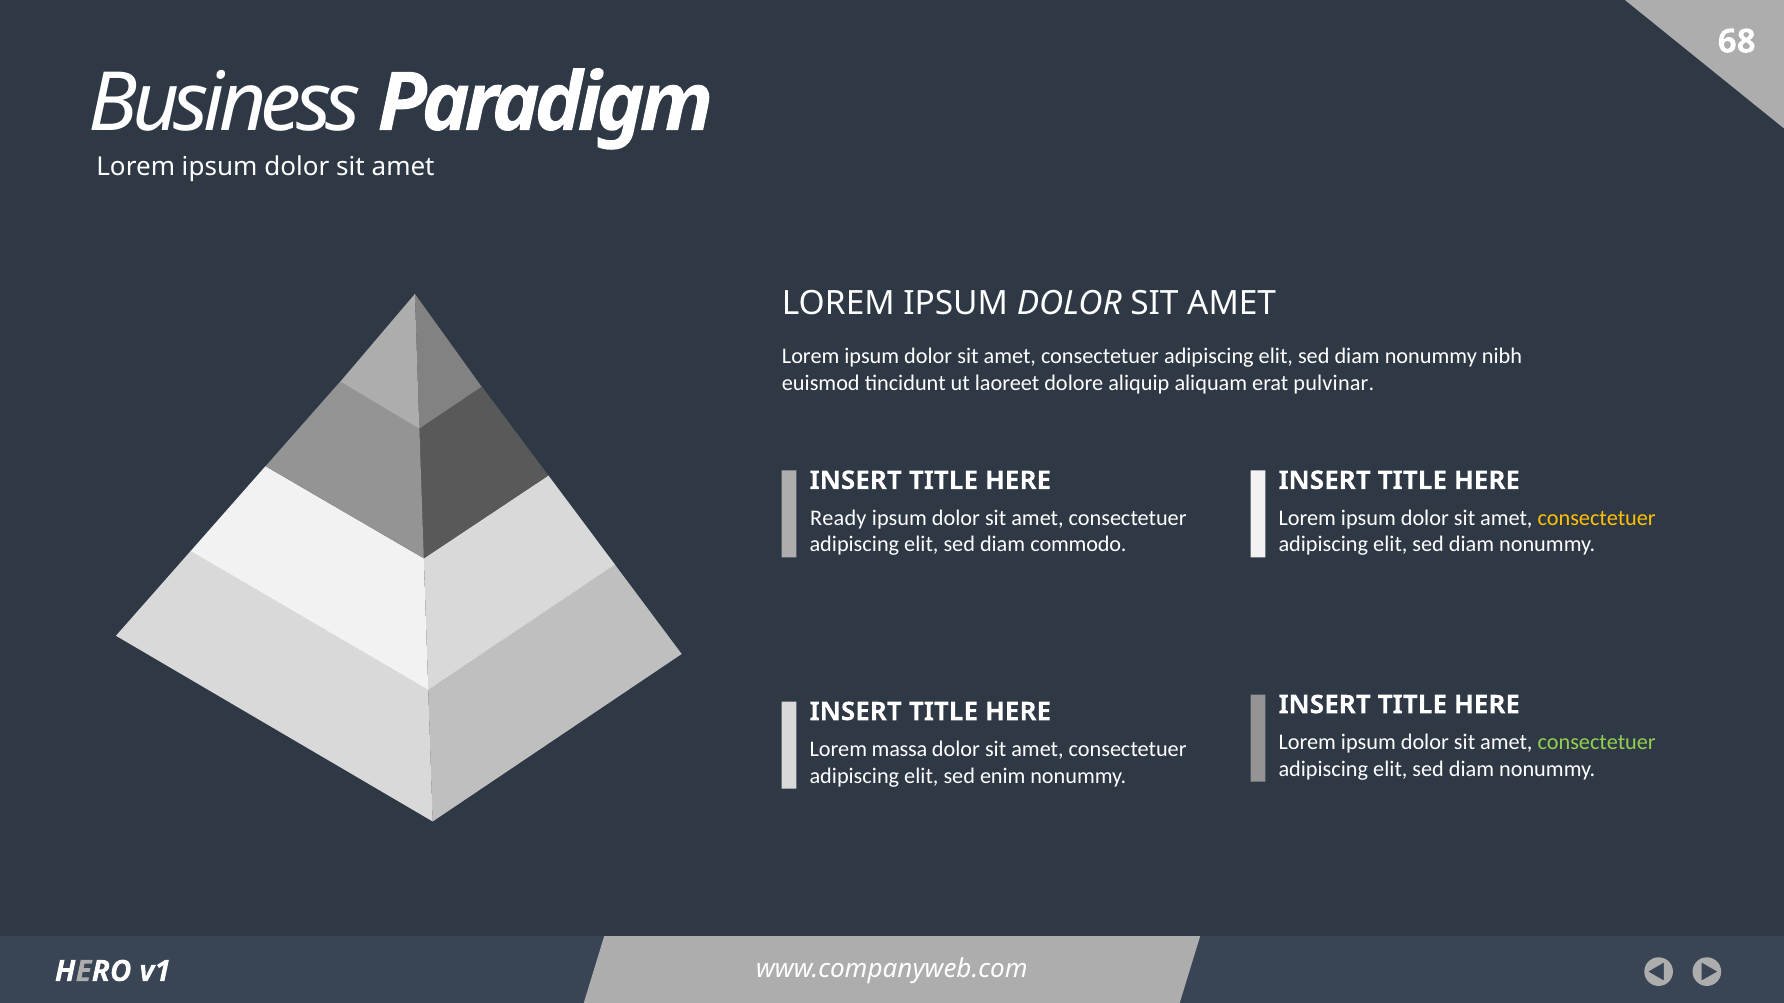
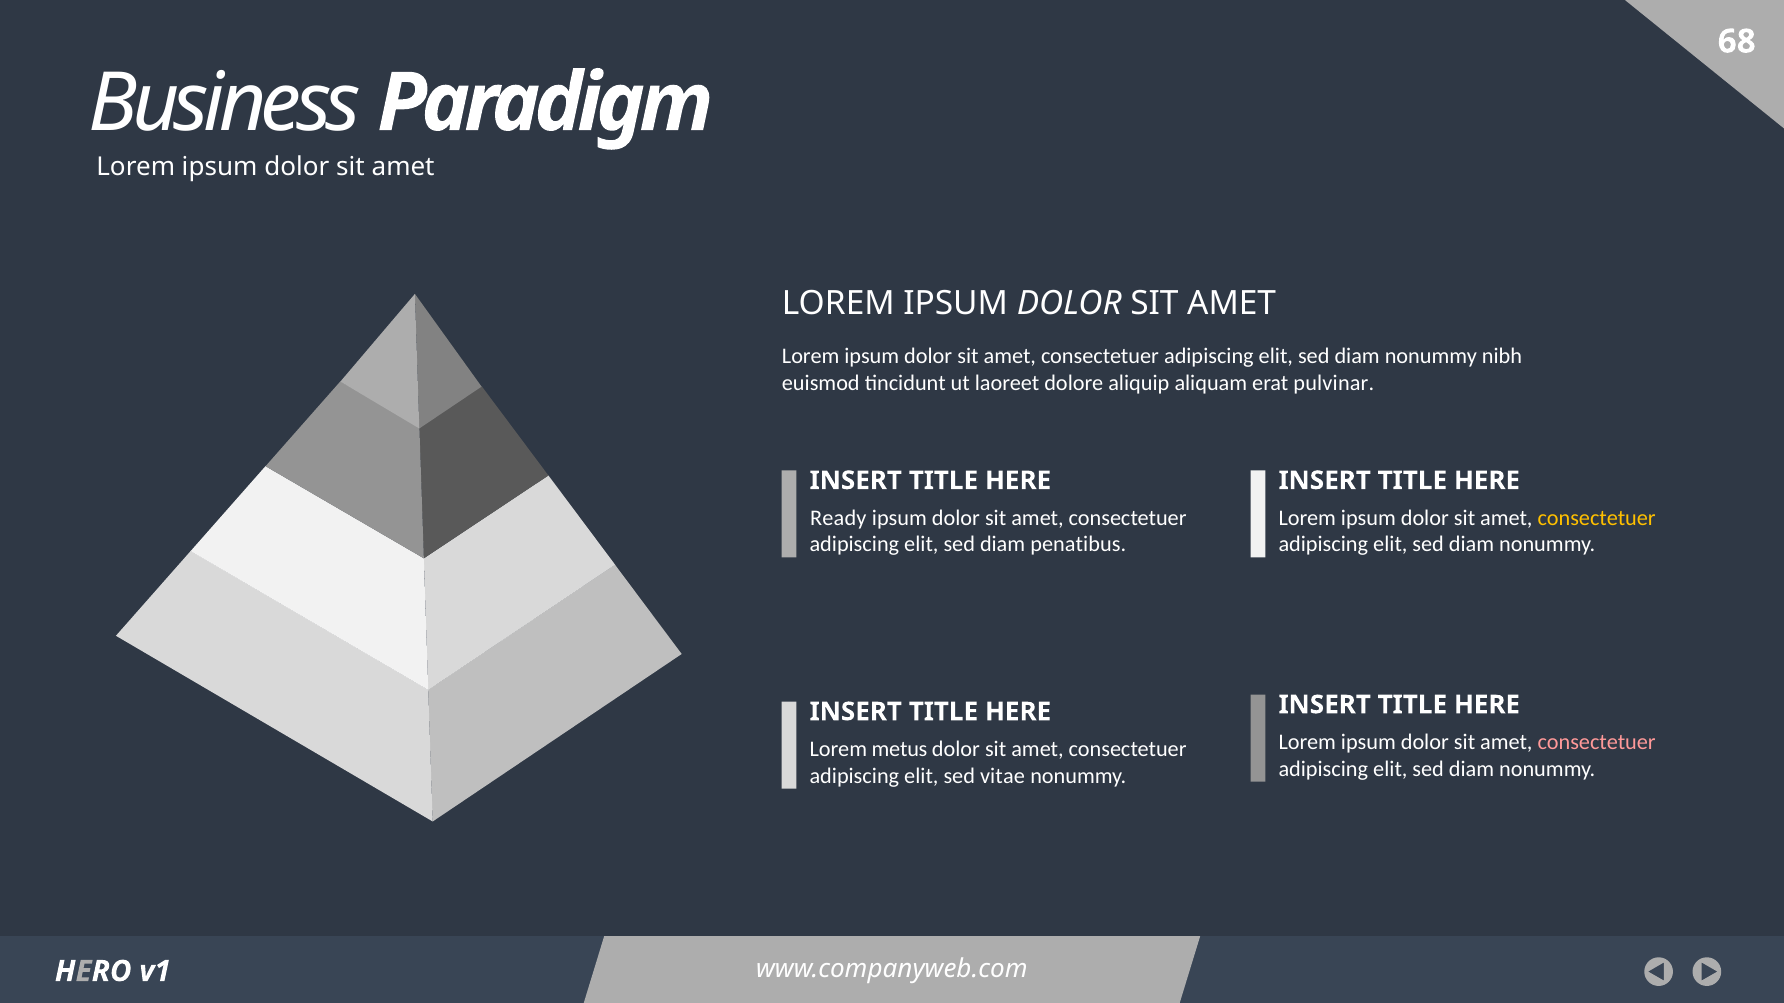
commodo: commodo -> penatibus (1078, 545)
consectetuer colour: light green -> pink (1597, 742)
massa: massa -> metus (900, 749)
enim: enim -> vitae (1003, 776)
